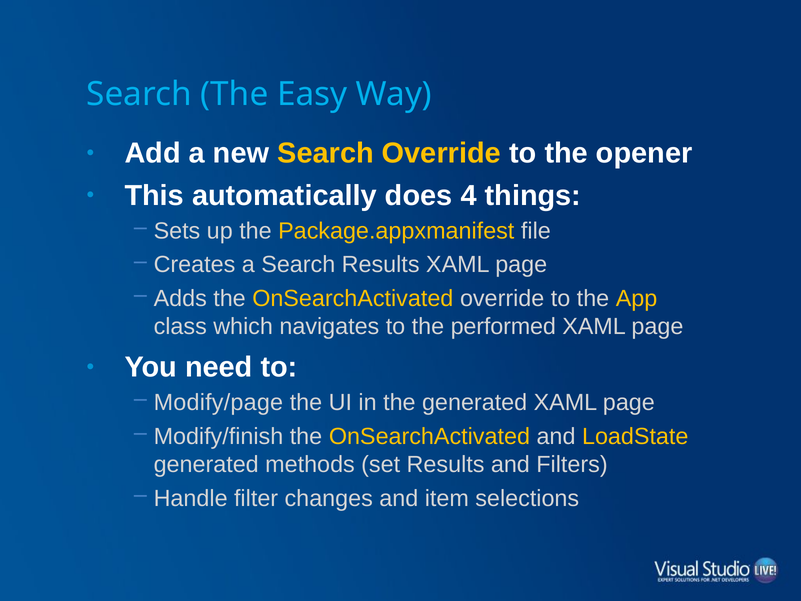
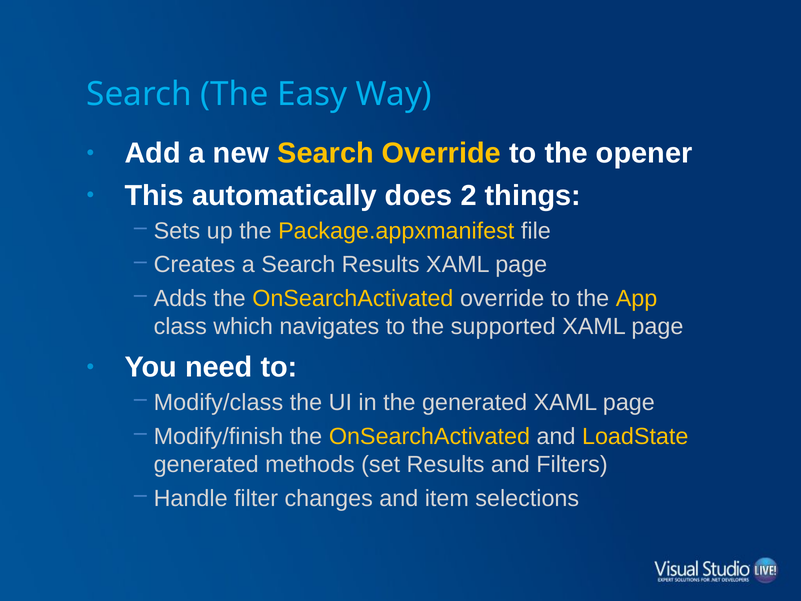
4: 4 -> 2 (469, 195)
performed: performed -> supported (503, 327)
Modify/page: Modify/page -> Modify/class (218, 402)
